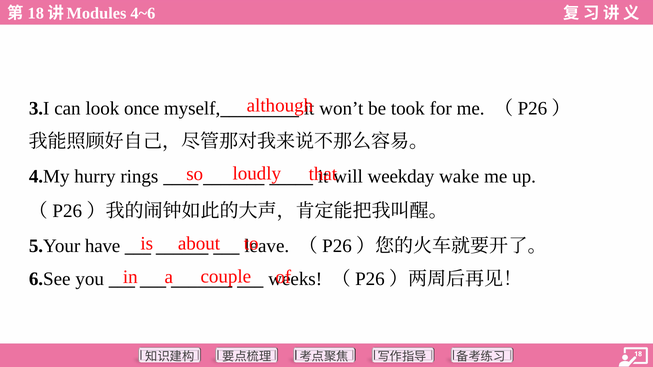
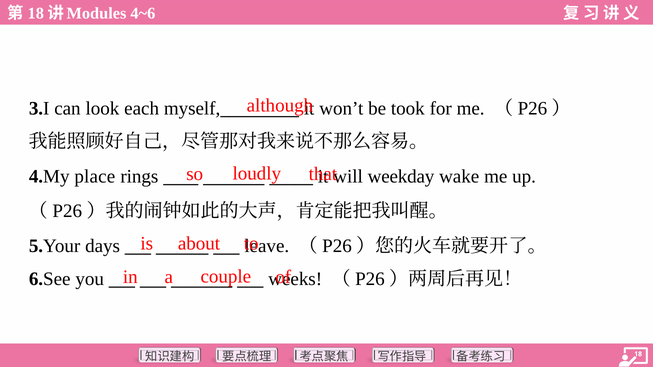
once: once -> each (142, 108)
hurry: hurry -> place (95, 177)
have: have -> days (103, 246)
